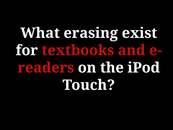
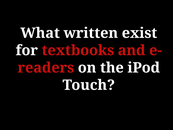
erasing: erasing -> written (91, 33)
